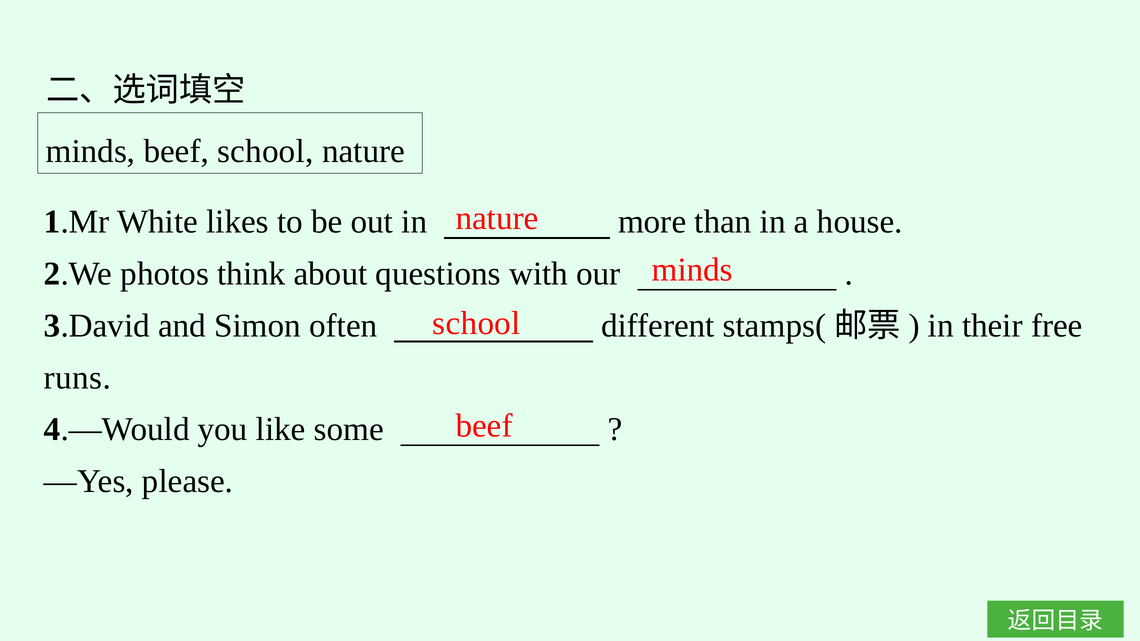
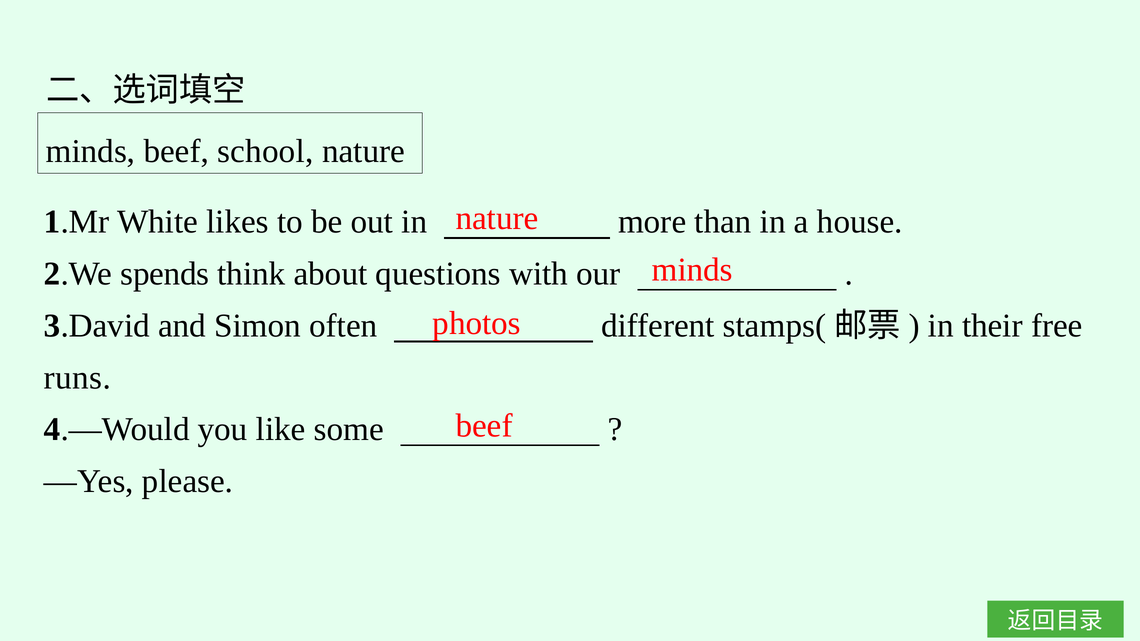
photos: photos -> spends (165, 274)
school: school -> photos (477, 323)
